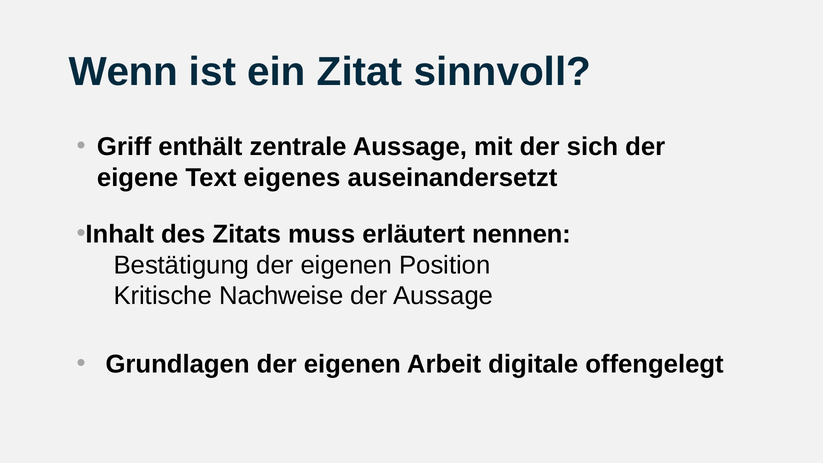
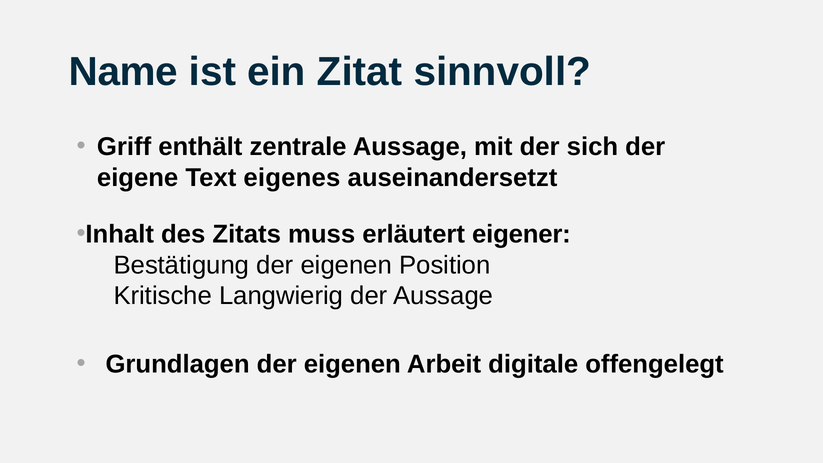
Wenn: Wenn -> Name (123, 72)
nennen: nennen -> eigener (521, 234)
Nachweise: Nachweise -> Langwierig (281, 296)
